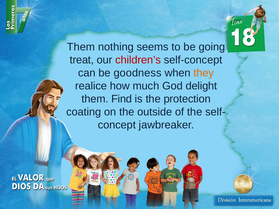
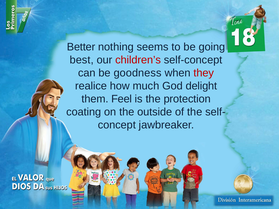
Them: Them -> Better (81, 47)
treat: treat -> best (82, 60)
they colour: orange -> red (204, 73)
Find: Find -> Feel (122, 99)
